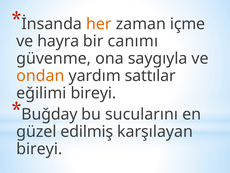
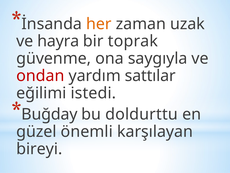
içme: içme -> uzak (187, 24)
canımı: canımı -> toprak (133, 41)
ondan colour: orange -> red (40, 76)
eğilimi bireyi: bireyi -> istedi (93, 93)
sucularını: sucularını -> doldurttu (142, 114)
edilmiş: edilmiş -> önemli (87, 131)
